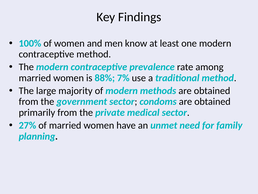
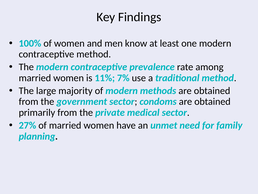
88%: 88% -> 11% (105, 78)
